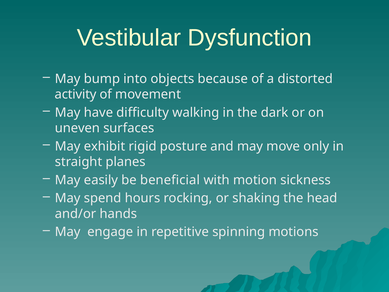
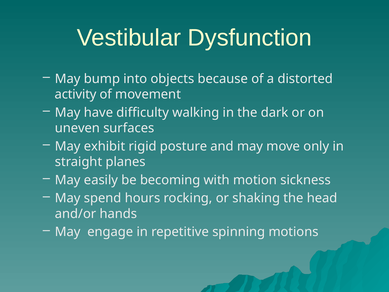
beneficial: beneficial -> becoming (170, 180)
